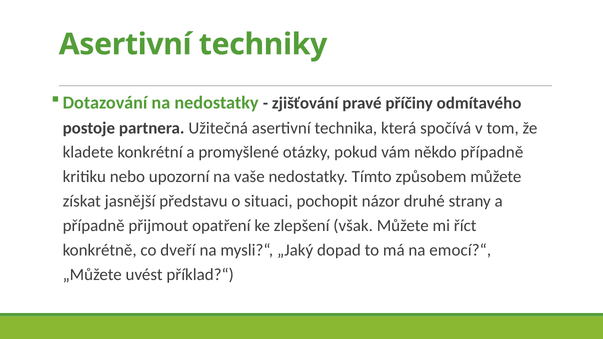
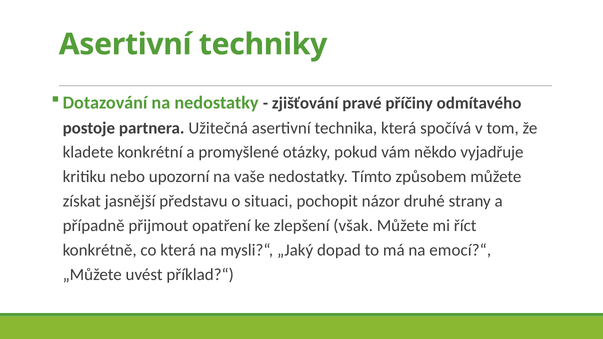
někdo případně: případně -> vyjadřuje (492, 152)
co dveří: dveří -> která (178, 250)
